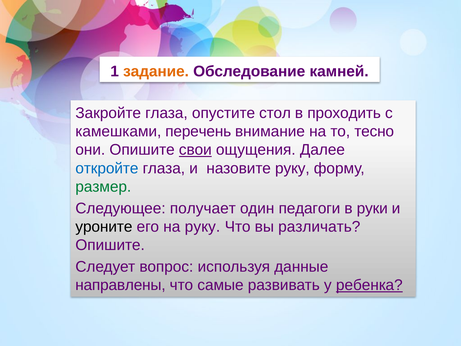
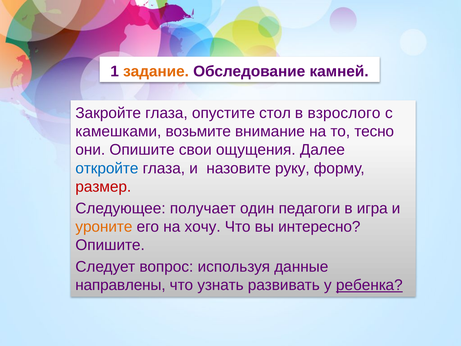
проходить: проходить -> взрослого (344, 113)
перечень: перечень -> возьмите (198, 131)
свои underline: present -> none (195, 150)
размер colour: green -> red (103, 187)
руки: руки -> игра (372, 208)
уроните colour: black -> orange (104, 227)
на руку: руку -> хочу (203, 227)
различать: различать -> интересно (319, 227)
самые: самые -> узнать (220, 285)
